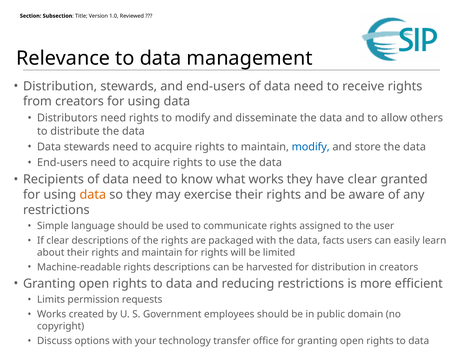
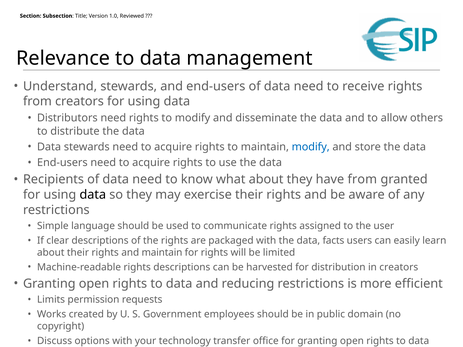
Distribution: Distribution -> Understand (60, 86)
what works: works -> about (266, 180)
have clear: clear -> from (362, 180)
data colour: orange -> black (93, 195)
